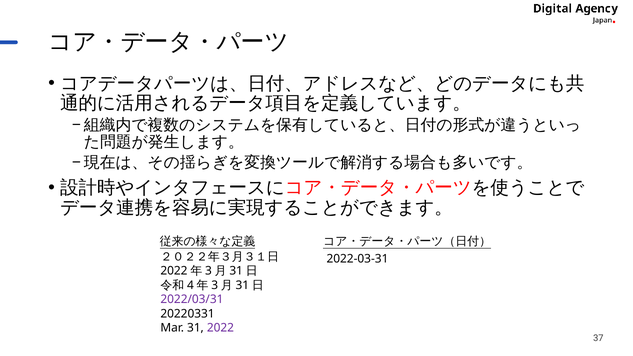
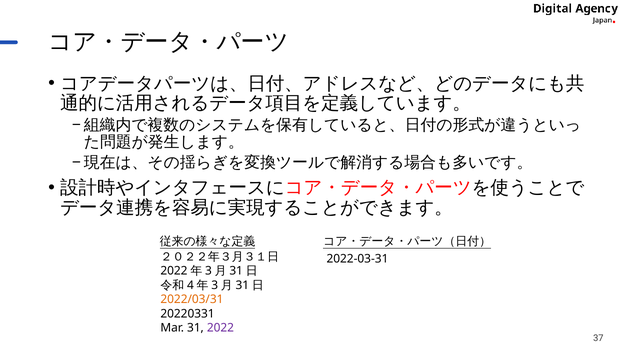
2022/03/31 colour: purple -> orange (192, 299)
